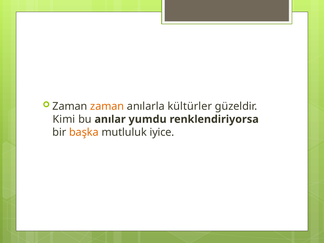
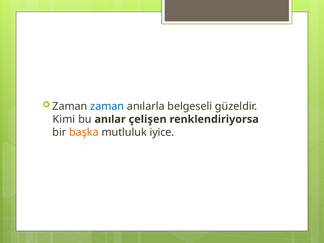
zaman colour: orange -> blue (107, 106)
kültürler: kültürler -> belgeseli (190, 106)
yumdu: yumdu -> çelişen (148, 119)
